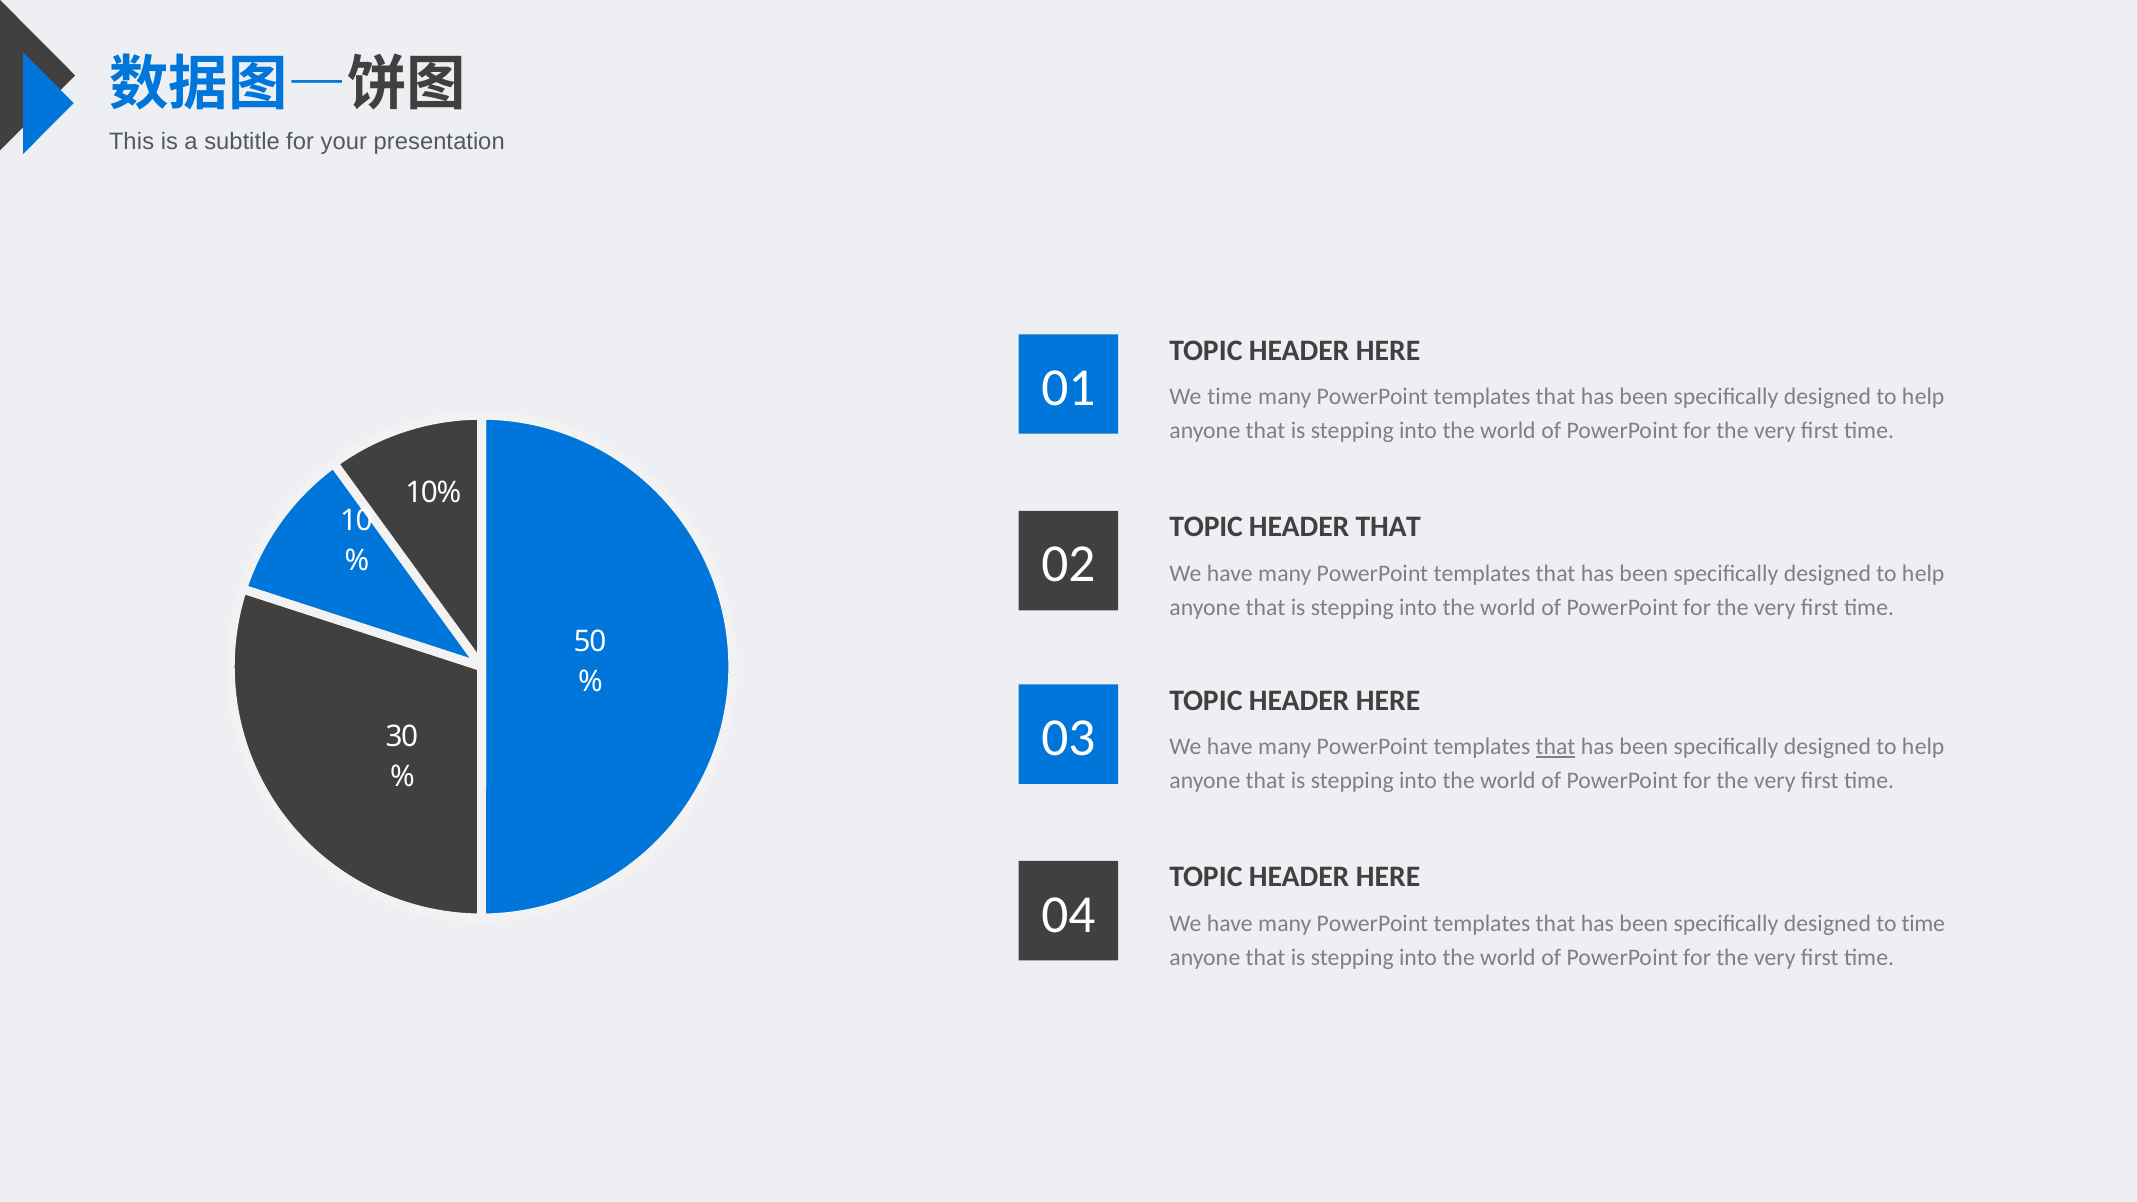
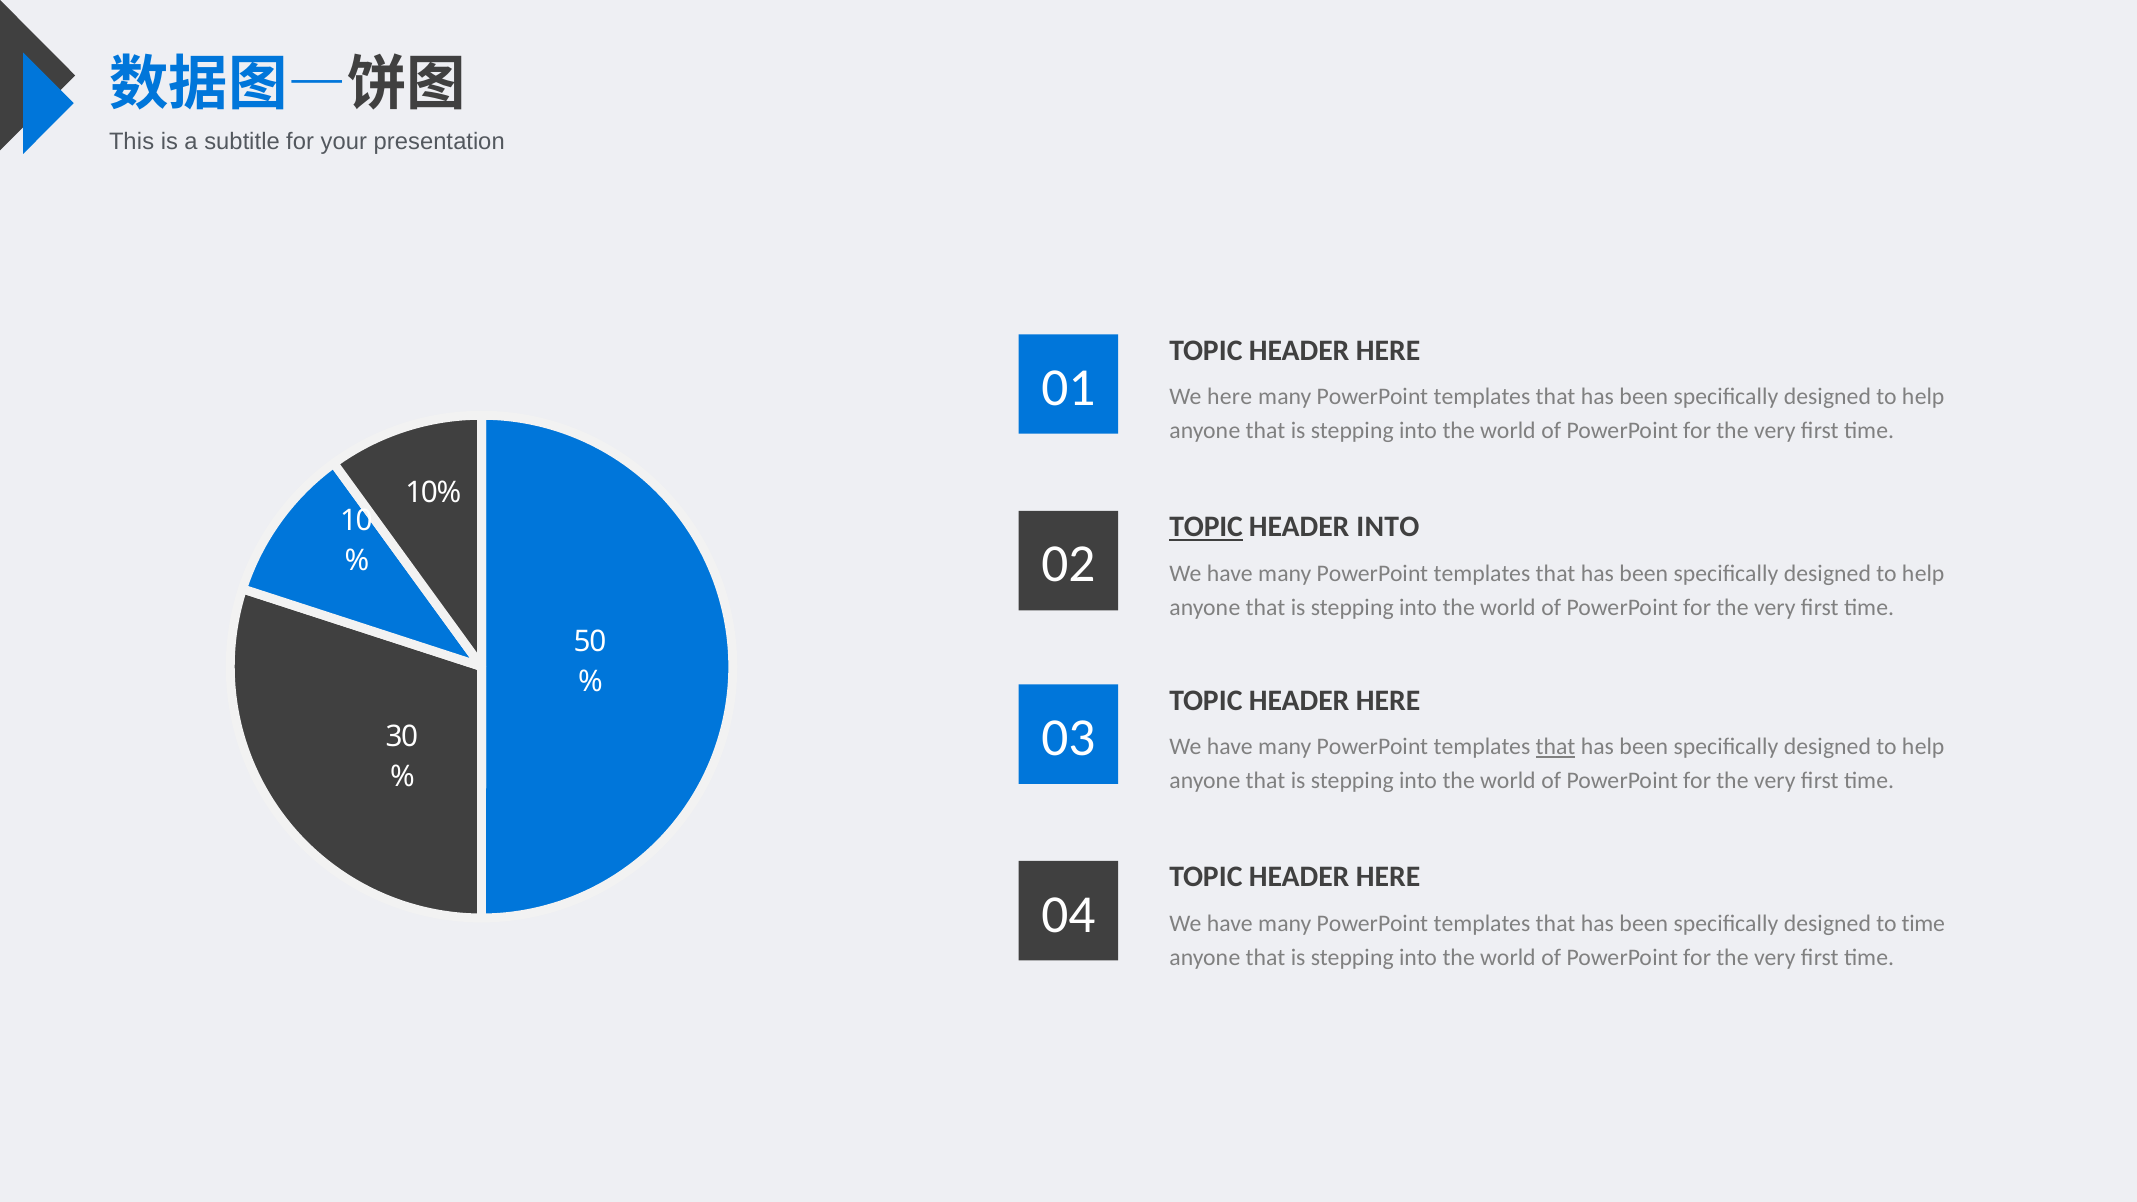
We time: time -> here (1230, 396)
TOPIC underline: none -> present (1206, 527)
HEADER THAT: THAT -> INTO (1388, 527)
